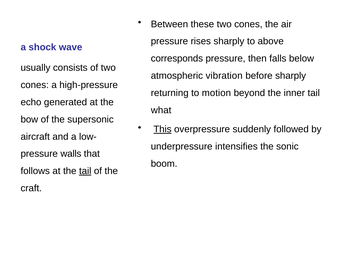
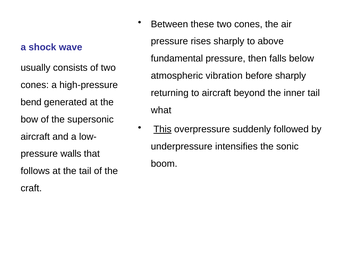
corresponds: corresponds -> fundamental (177, 59)
to motion: motion -> aircraft (216, 93)
echo: echo -> bend (31, 102)
tail underline: present -> none (85, 171)
